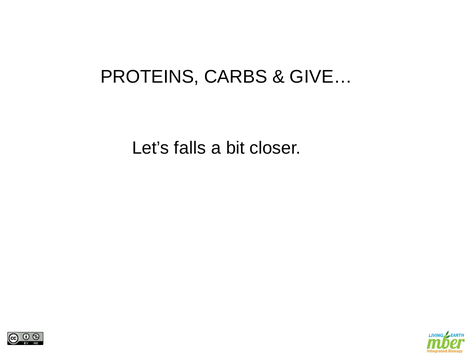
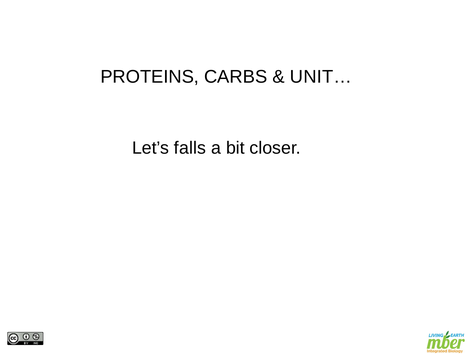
GIVE…: GIVE… -> UNIT… (321, 77)
